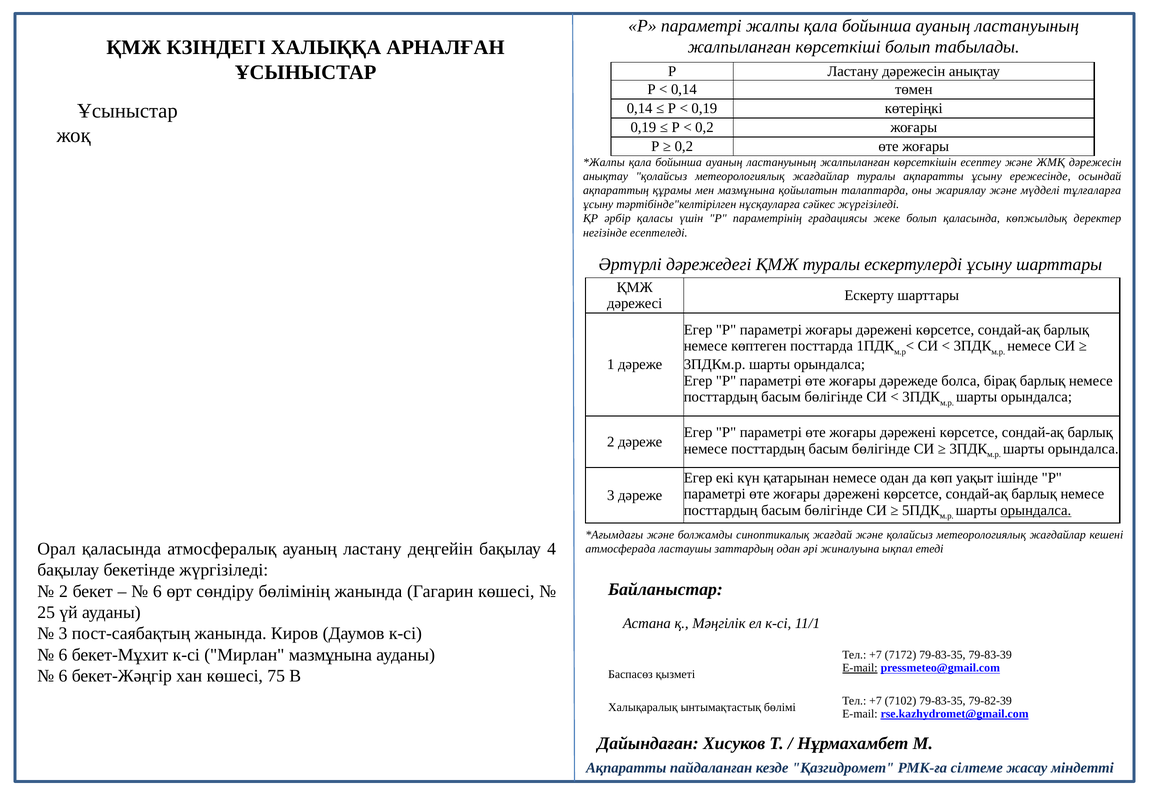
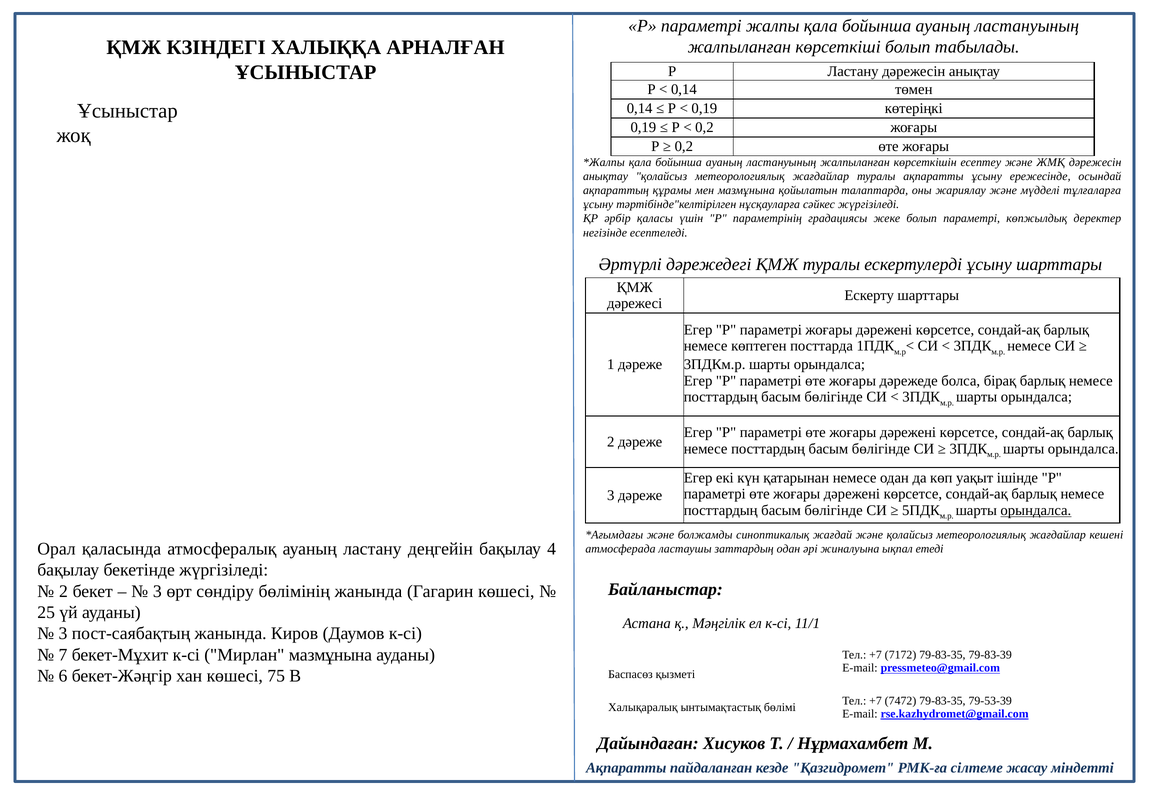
болып қаласында: қаласында -> параметрі (972, 219)
6: 6 -> 3 (157, 592)
6: 6 -> 7 (63, 655)
E-mail underline: present -> none (860, 668)
7102: 7102 -> 7472 (901, 701)
79-82-39: 79-82-39 -> 79-53-39 (990, 701)
